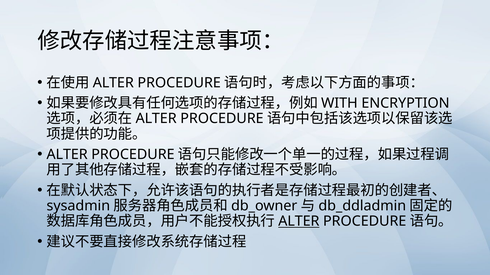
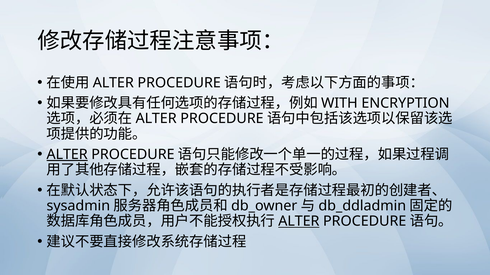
ALTER underline: none -> present (67, 155)
